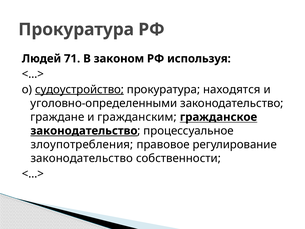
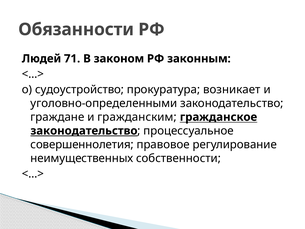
Прокуратура: Прокуратура -> Обязанности (76, 29)
используя: используя -> законным (199, 59)
судоустройство underline: present -> none (80, 89)
находятся: находятся -> возникает (232, 89)
злоупотребления: злоупотребления -> совершеннолетия (82, 144)
законодательство: законодательство -> неимущественных (82, 158)
